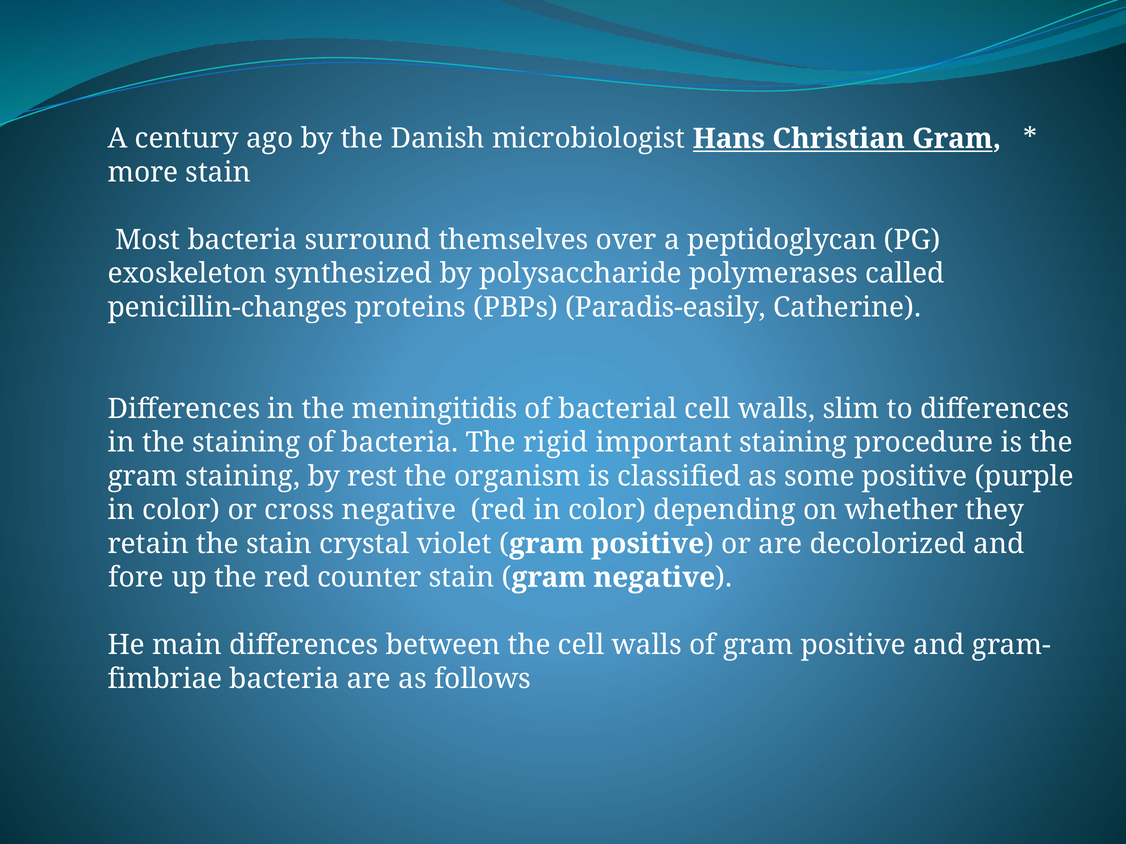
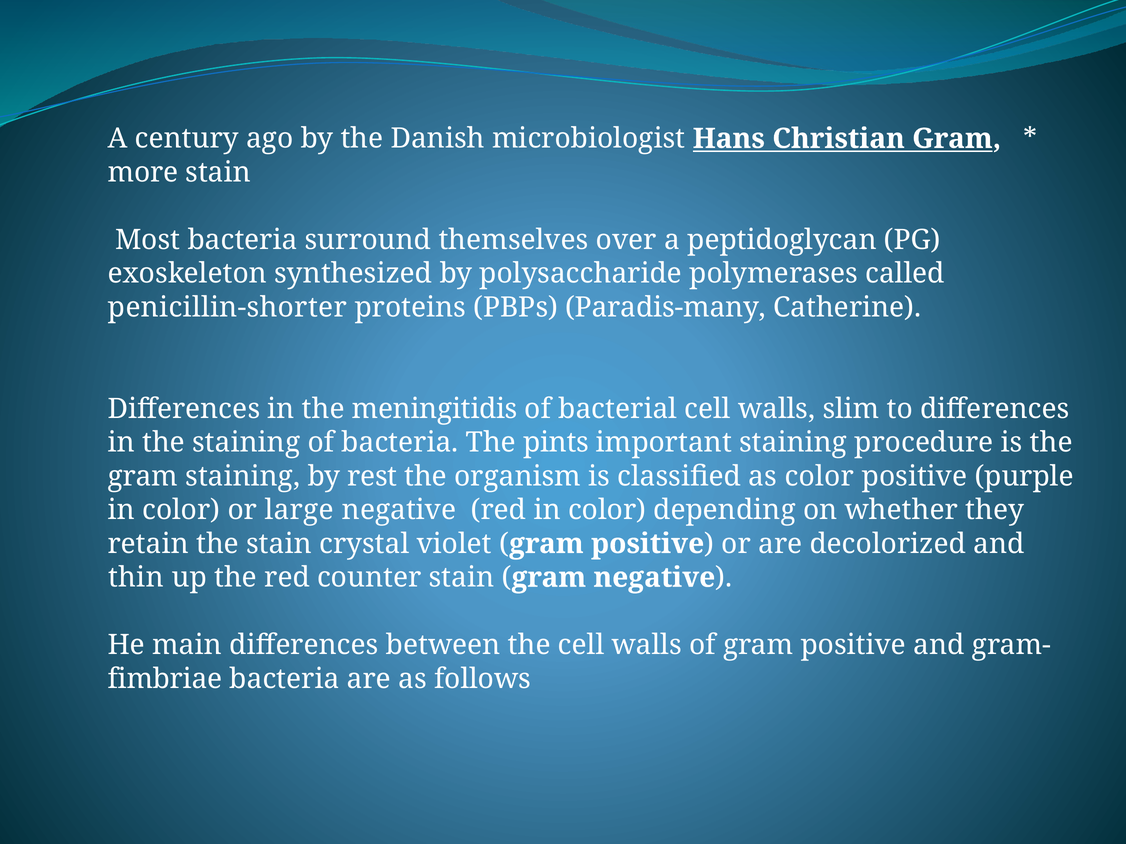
penicillin-changes: penicillin-changes -> penicillin-shorter (227, 308)
Paradis-easily: Paradis-easily -> Paradis-many (666, 308)
rigid: rigid -> pints (556, 443)
as some: some -> color (819, 477)
cross: cross -> large (299, 510)
fore: fore -> thin (136, 578)
